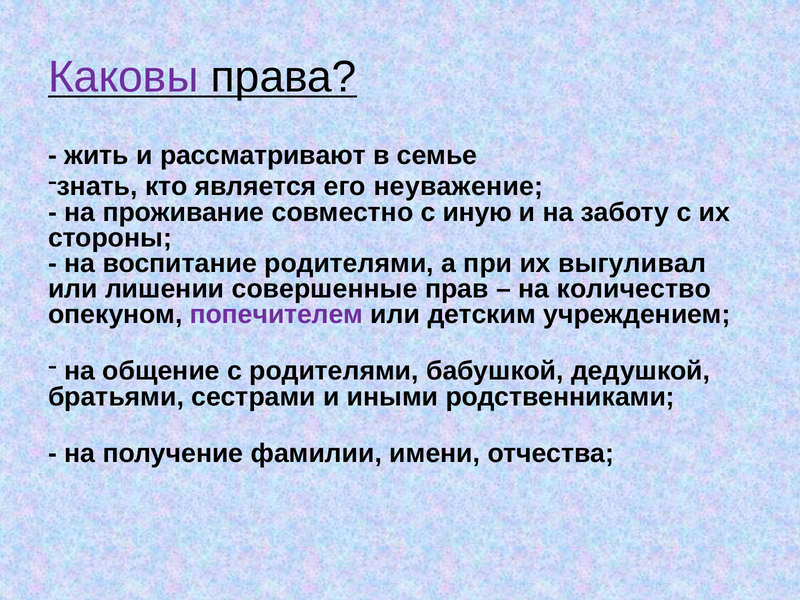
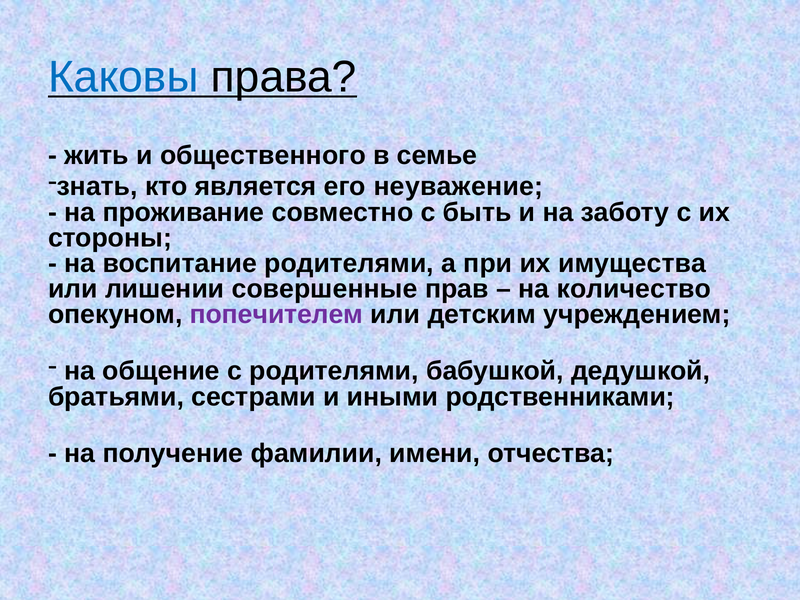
Каковы colour: purple -> blue (123, 77)
рассматривают: рассматривают -> общественного (263, 156)
иную: иную -> быть (477, 212)
выгуливал: выгуливал -> имущества (632, 263)
